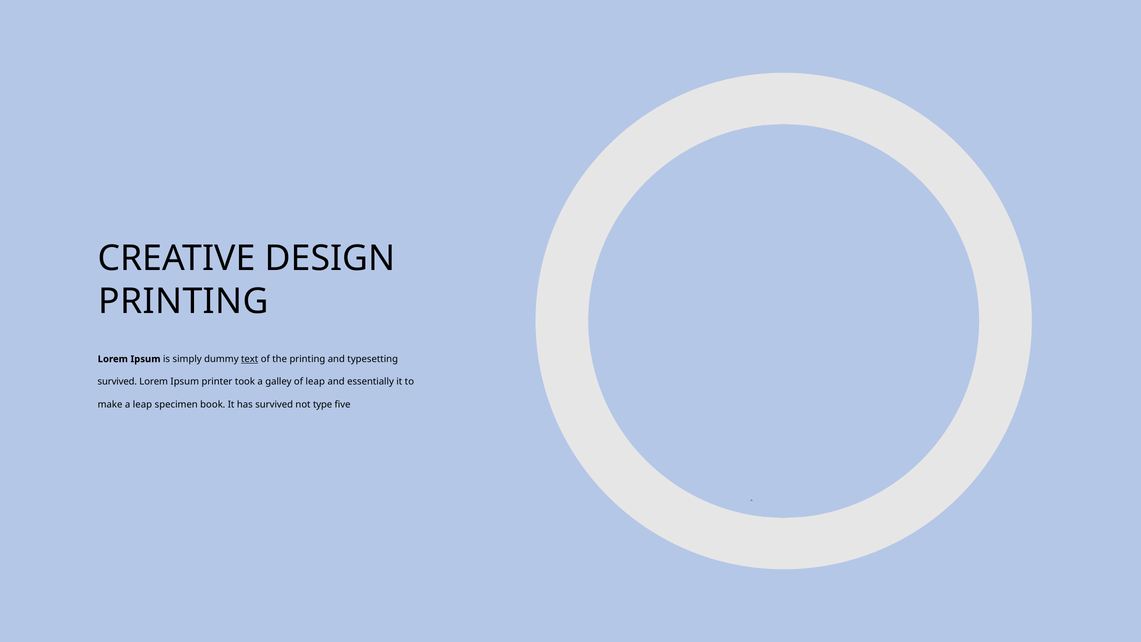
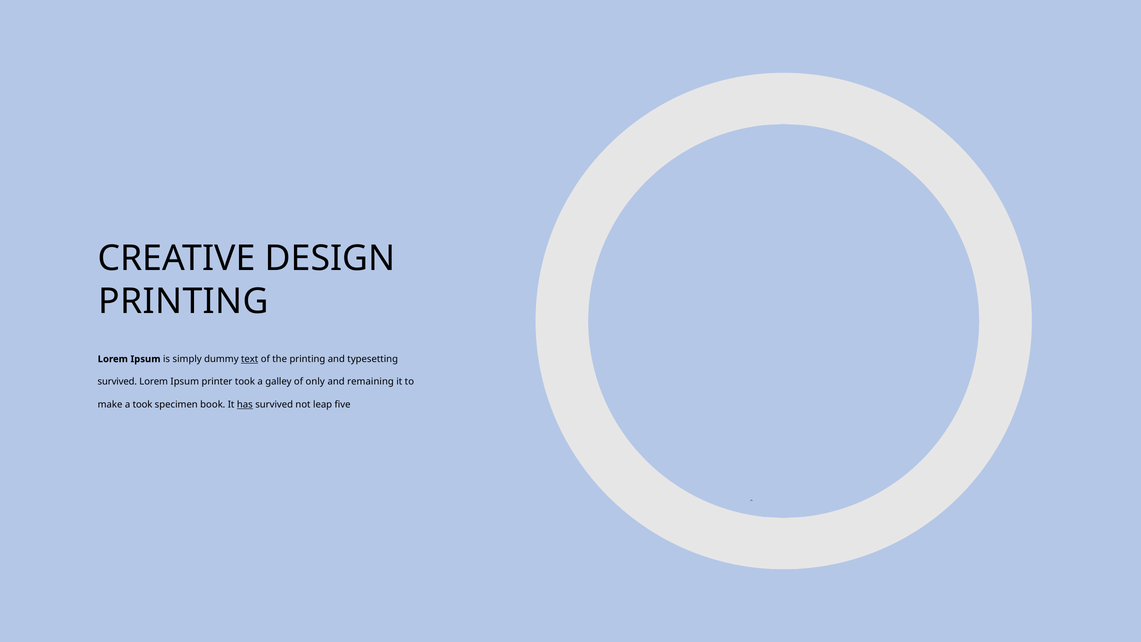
of leap: leap -> only (315, 382)
essentially: essentially -> remaining (370, 382)
a leap: leap -> took (143, 404)
has underline: none -> present (245, 404)
type: type -> leap (323, 404)
